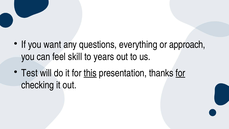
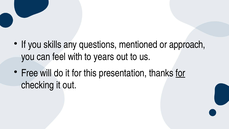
want: want -> skills (52, 45)
everything: everything -> mentioned (138, 45)
skill: skill -> with (75, 57)
Test: Test -> Free (30, 73)
this underline: present -> none (90, 73)
